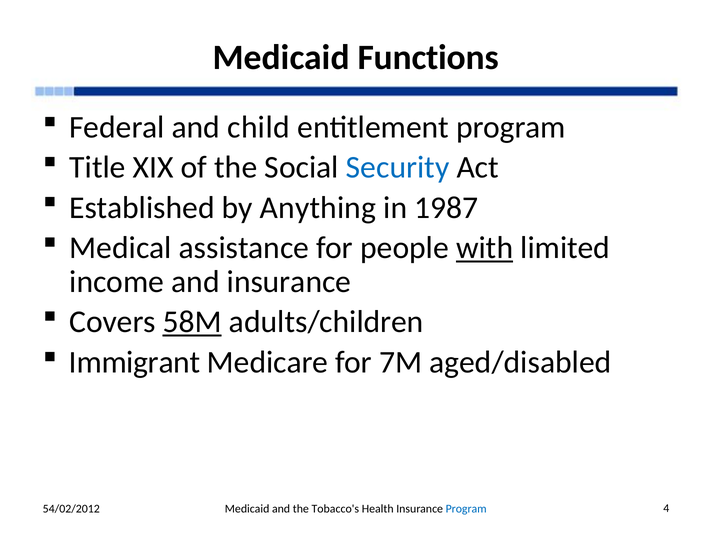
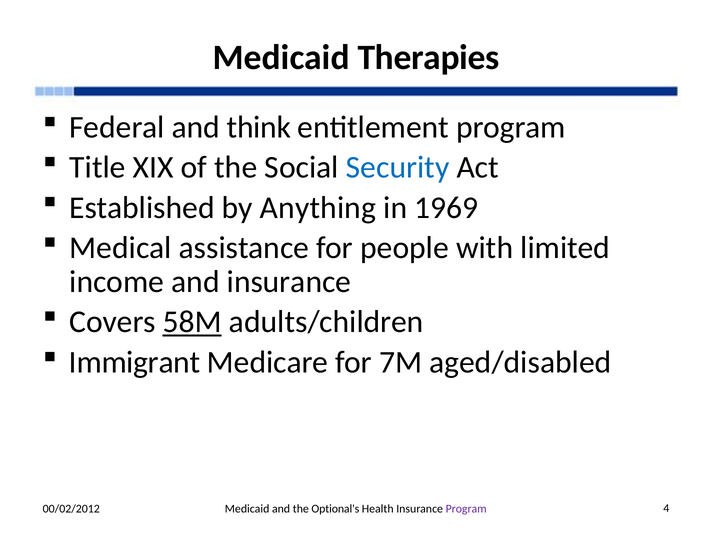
Functions: Functions -> Therapies (428, 58)
child: child -> think (259, 127)
1987: 1987 -> 1969 (446, 208)
with underline: present -> none (485, 248)
54/02/2012: 54/02/2012 -> 00/02/2012 (71, 509)
Tobacco's: Tobacco's -> Optional's (335, 509)
Program colour: blue -> purple (466, 509)
